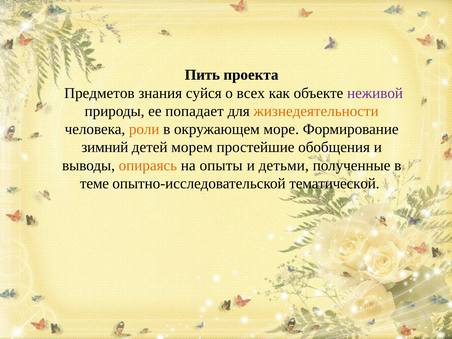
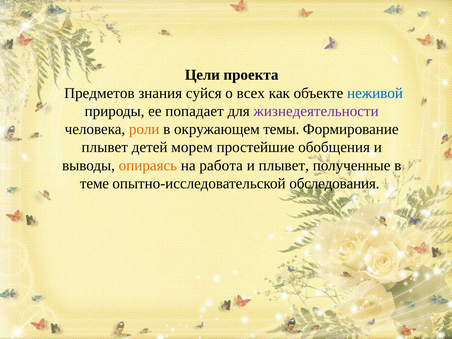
Пить: Пить -> Цели (202, 75)
неживой colour: purple -> blue (375, 93)
жизнедеятельности colour: orange -> purple (316, 111)
море: море -> темы (281, 129)
зимний: зимний -> плывет (105, 147)
опыты: опыты -> работа (221, 165)
и детьми: детьми -> плывет (284, 165)
тематической: тематической -> обследования (334, 183)
